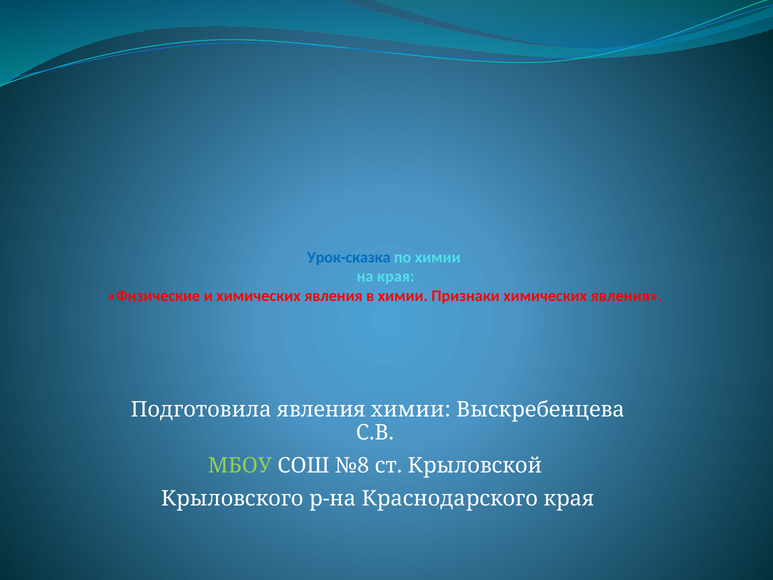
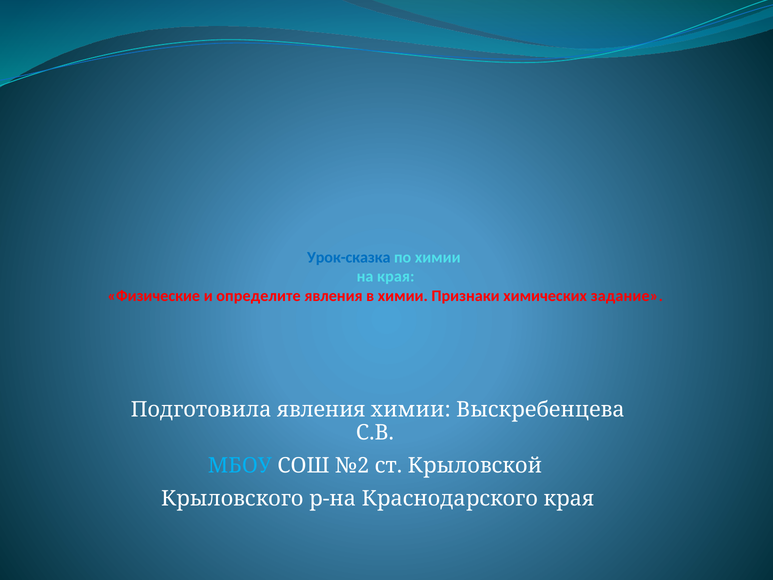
и химических: химических -> определите (258, 296)
Признаки химических явления: явления -> задание (627, 296)
МБОУ colour: light green -> light blue (240, 466)
№8: №8 -> №2 (352, 466)
